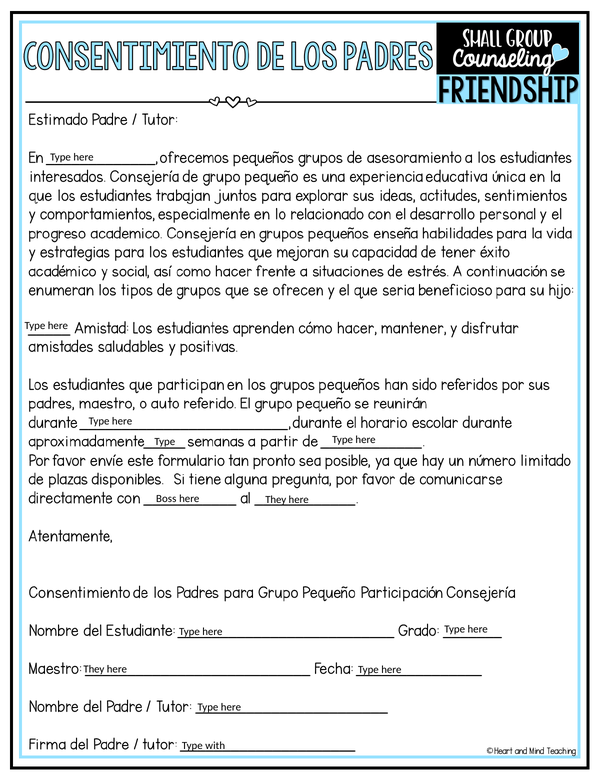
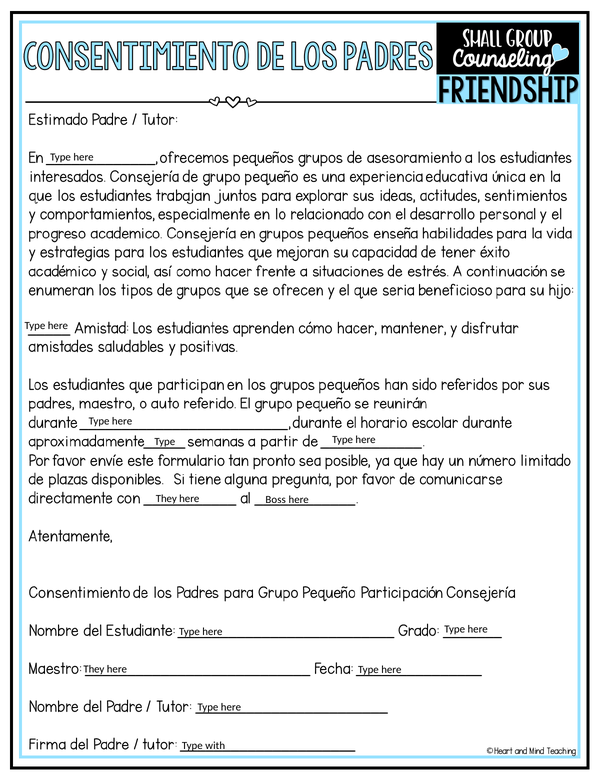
Boss: Boss -> They (166, 499)
They: They -> Boss (276, 500)
